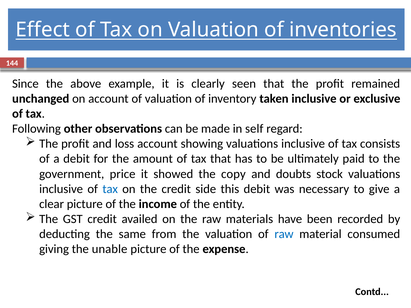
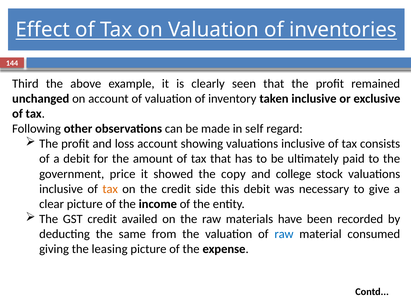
Since: Since -> Third (25, 84)
doubts: doubts -> college (294, 174)
tax colour: blue -> orange (110, 189)
unable: unable -> leasing (110, 249)
